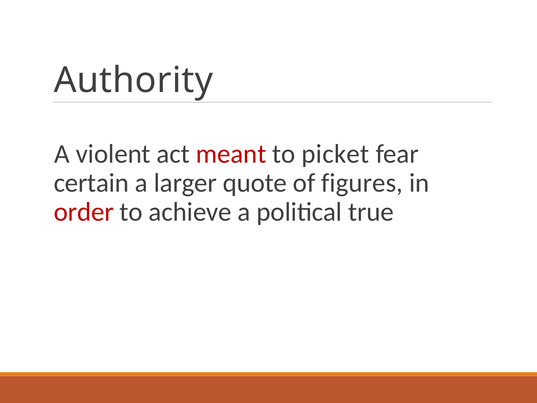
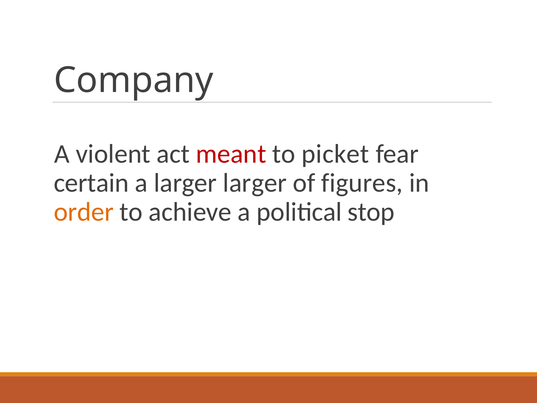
Authority: Authority -> Company (134, 80)
larger quote: quote -> larger (255, 183)
order colour: red -> orange (84, 212)
true: true -> stop (371, 212)
